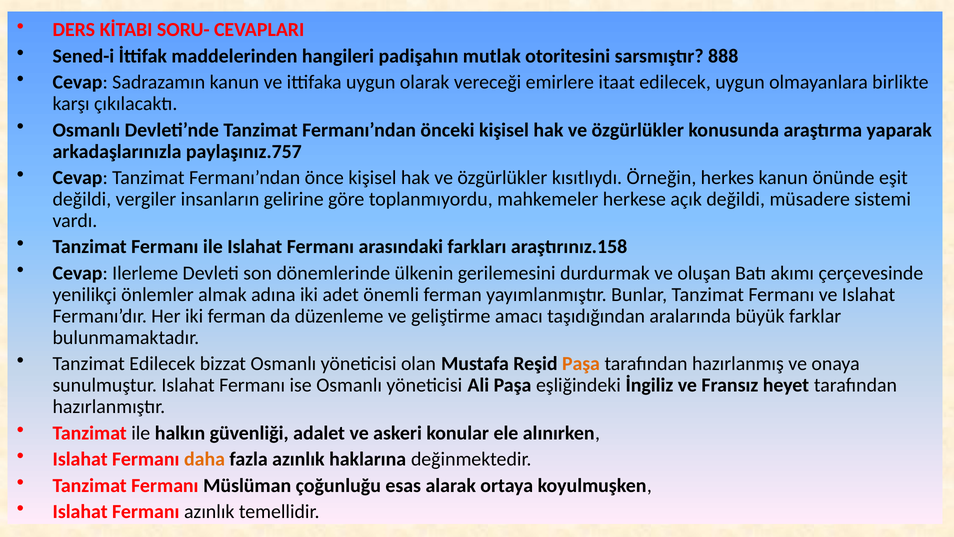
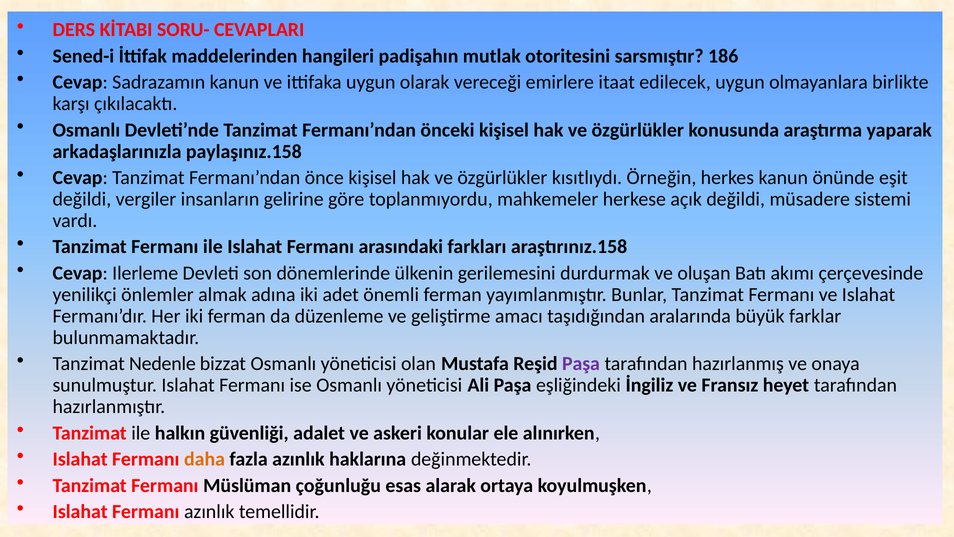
888: 888 -> 186 (723, 56)
paylaşınız.757: paylaşınız.757 -> paylaşınız.158 (244, 151)
Tanzimat Edilecek: Edilecek -> Nedenle (162, 364)
Paşa colour: orange -> purple (581, 364)
